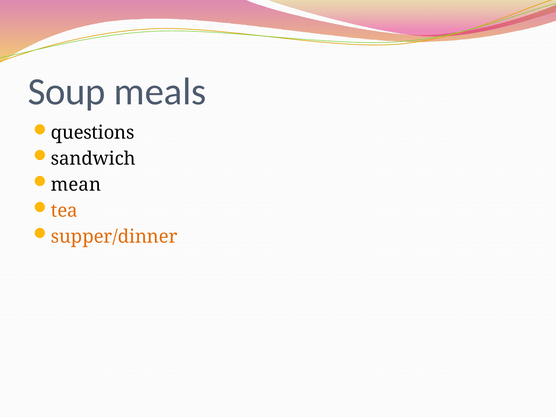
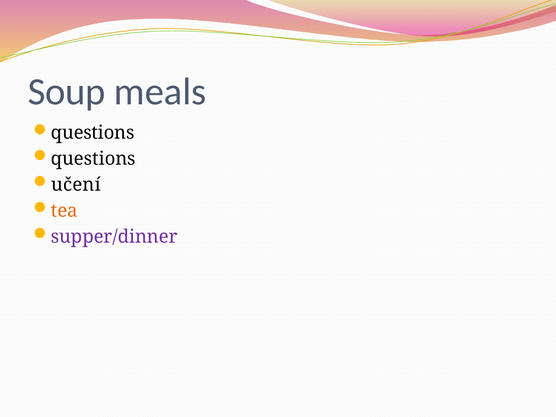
sandwich: sandwich -> questions (93, 159)
mean: mean -> učení (76, 185)
supper/dinner colour: orange -> purple (114, 237)
